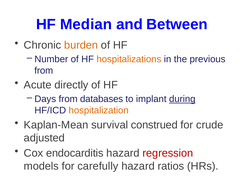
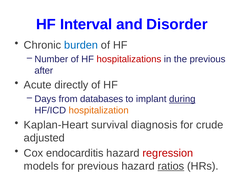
Median: Median -> Interval (86, 24)
Between: Between -> Disorder (177, 24)
burden colour: orange -> blue (81, 45)
hospitalizations colour: orange -> red (129, 59)
from: from -> after (44, 70)
Kaplan-Mean: Kaplan-Mean -> Kaplan-Heart (56, 125)
construed: construed -> diagnosis (154, 125)
for carefully: carefully -> previous (98, 166)
ratios underline: none -> present (171, 166)
